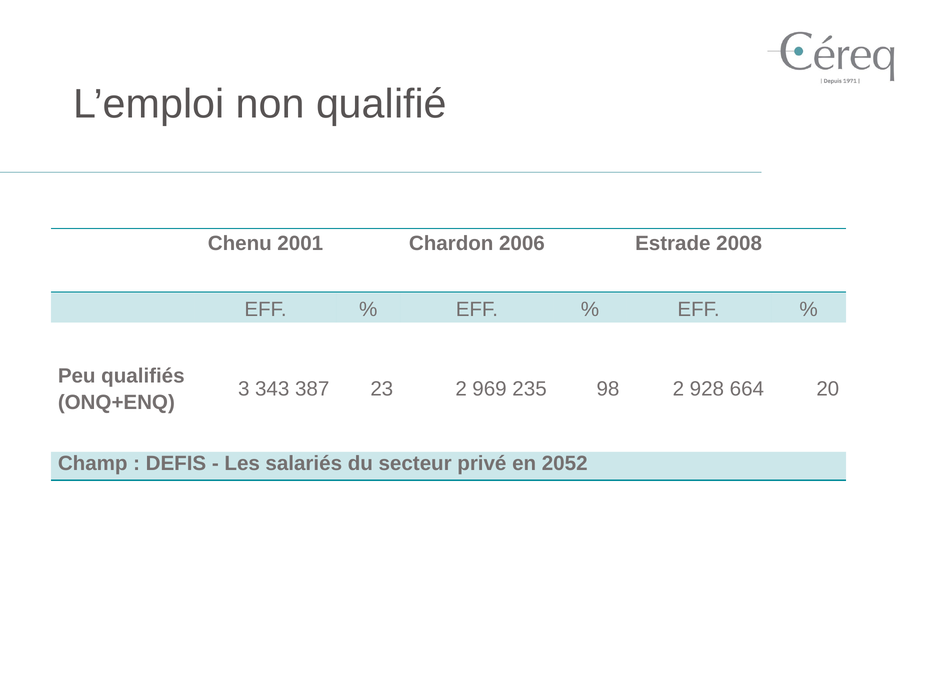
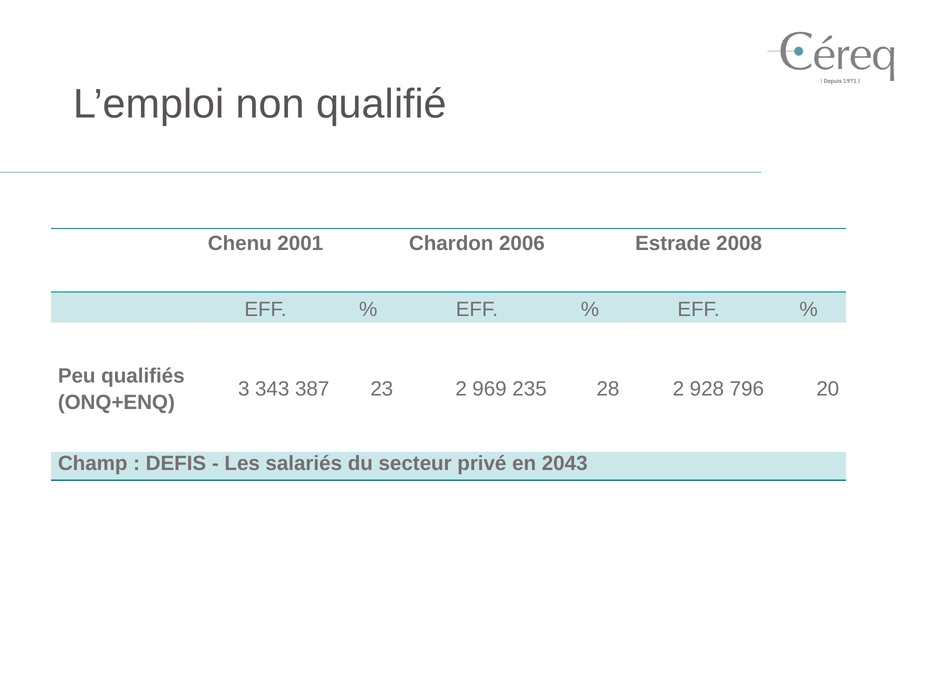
98: 98 -> 28 (608, 389)
664: 664 -> 796 (747, 389)
2052: 2052 -> 2043 (565, 464)
